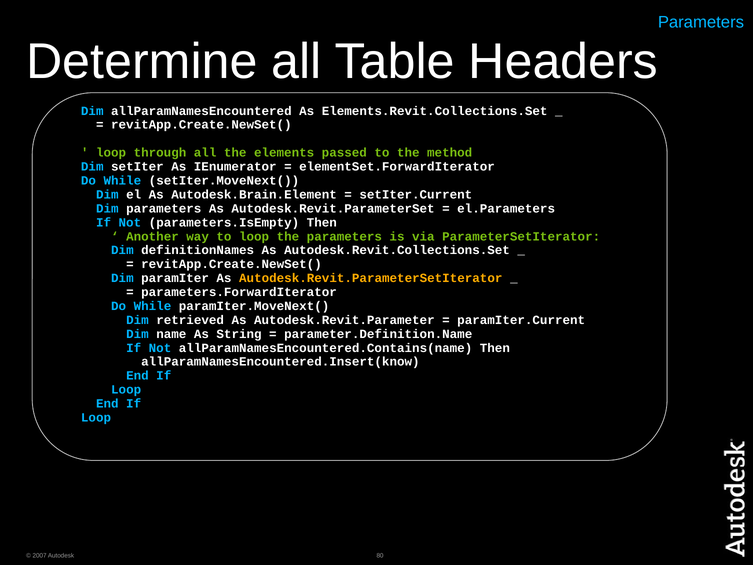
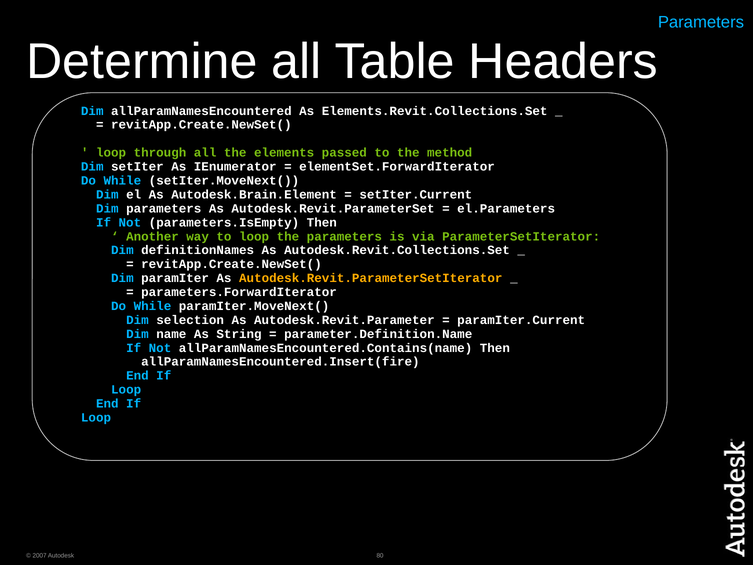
retrieved: retrieved -> selection (190, 320)
allParamNamesEncountered.Insert(know: allParamNamesEncountered.Insert(know -> allParamNamesEncountered.Insert(fire (280, 362)
